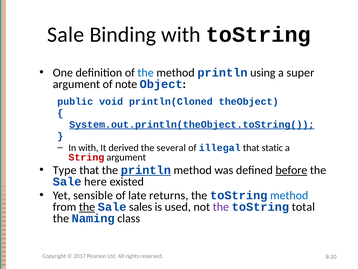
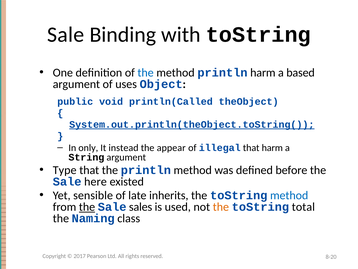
println using: using -> harm (263, 73)
super: super -> based (301, 73)
note: note -> uses (126, 84)
println(Cloned: println(Cloned -> println(Called (171, 101)
In with: with -> only (88, 147)
derived: derived -> instead (124, 147)
several: several -> appear (171, 147)
that static: static -> harm (272, 147)
String colour: red -> black (86, 157)
println underline: present -> none (146, 170)
before underline: present -> none (291, 170)
returns: returns -> inherits (169, 195)
the colour: purple -> orange (221, 207)
